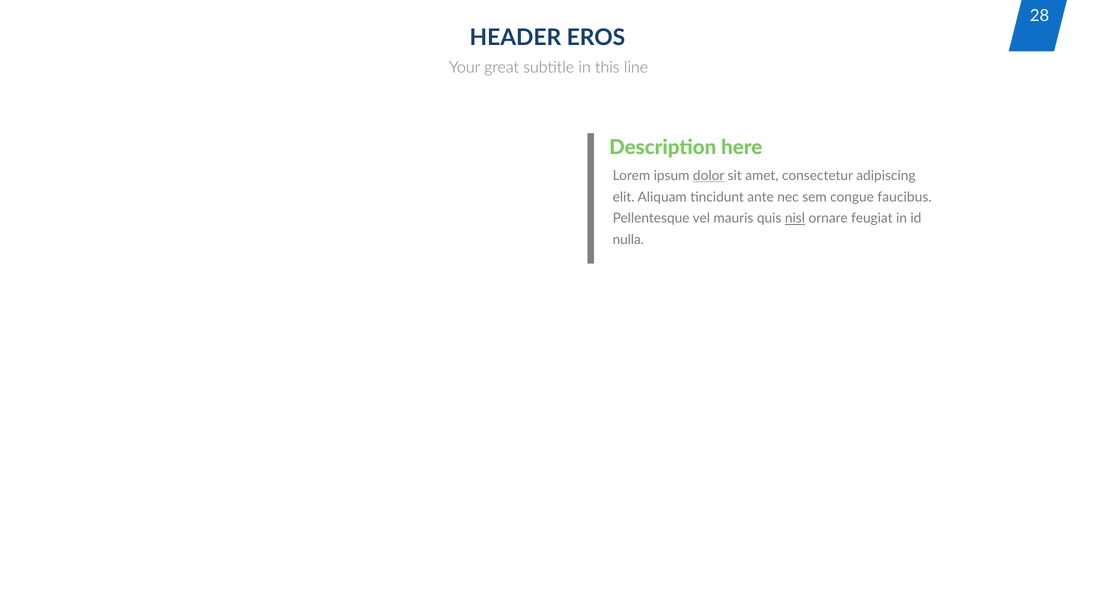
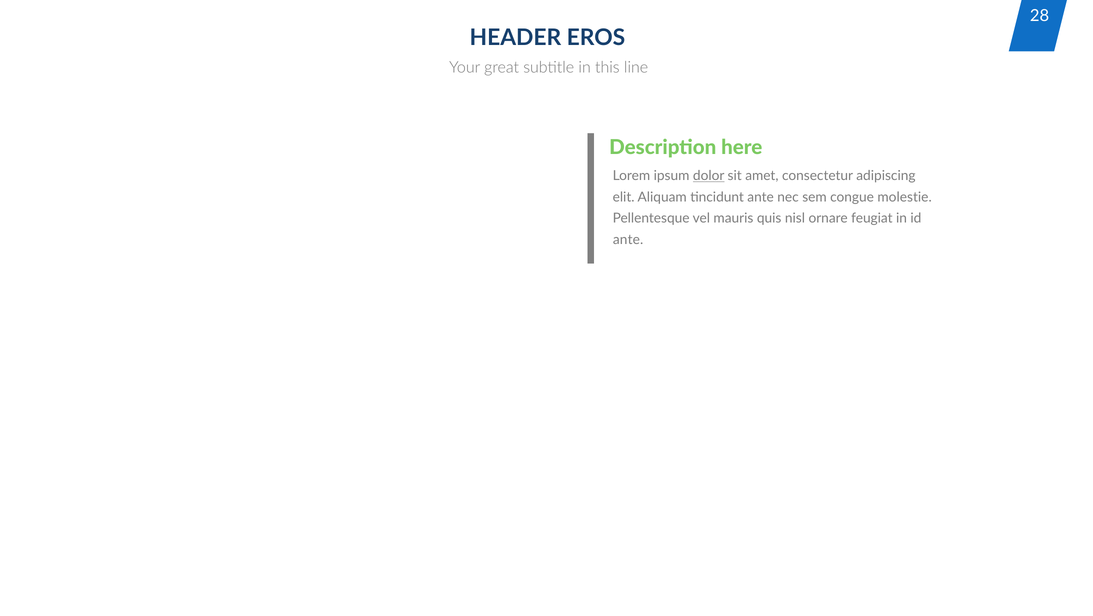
faucibus: faucibus -> molestie (905, 197)
nisl underline: present -> none (795, 219)
nulla: nulla -> ante (628, 240)
